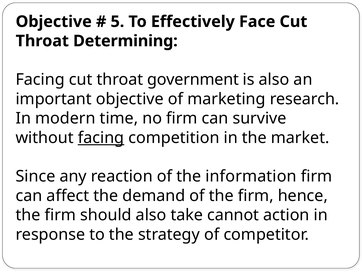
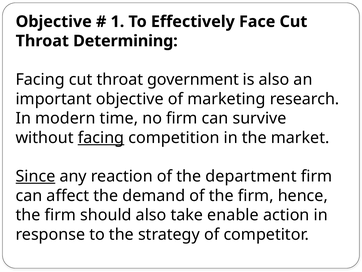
5: 5 -> 1 (117, 22)
Since underline: none -> present (35, 176)
information: information -> department (251, 176)
cannot: cannot -> enable (233, 215)
